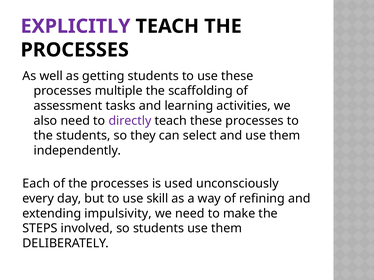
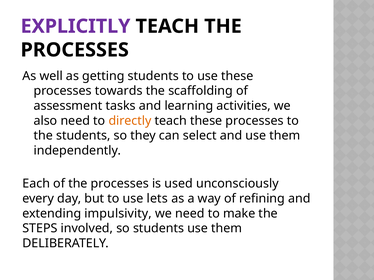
multiple: multiple -> towards (119, 91)
directly colour: purple -> orange (130, 121)
skill: skill -> lets (157, 199)
